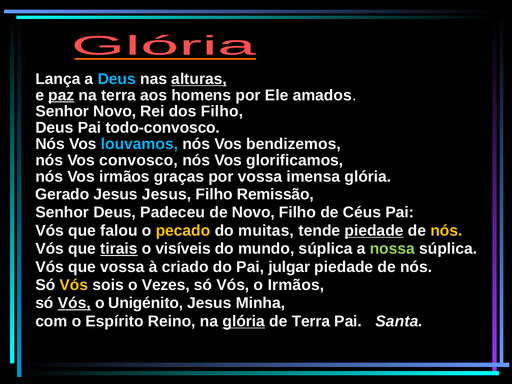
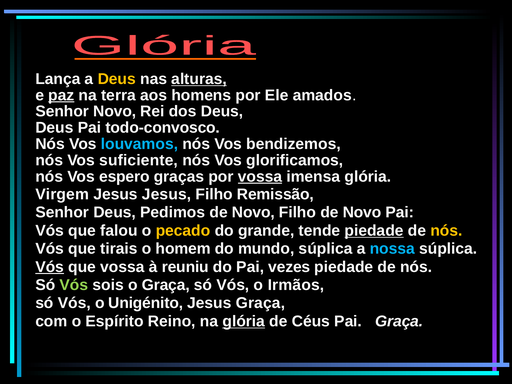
Deus colour: light blue -> yellow (117, 79)
dos Filho: Filho -> Deus (222, 111)
convosco: convosco -> suficiente (139, 160)
Vos irmãos: irmãos -> espero (124, 177)
vossa underline: none -> present (260, 177)
Gerado: Gerado -> Virgem (62, 194)
Padeceu: Padeceu -> Pedimos (173, 212)
Filho de Céus: Céus -> Novo (362, 212)
muitas: muitas -> grande (266, 231)
tirais underline: present -> none (119, 249)
visíveis: visíveis -> homem (183, 249)
nossa colour: light green -> light blue (392, 249)
Vós underline: none -> present (50, 267)
criado: criado -> reuniu (185, 267)
julgar: julgar -> vezes (289, 267)
Vós colour: yellow -> light green (74, 285)
o Vezes: Vezes -> Graça (166, 285)
Vós underline: present -> none (74, 303)
Jesus Minha: Minha -> Graça (260, 303)
de Terra: Terra -> Céus (311, 321)
Pai Santa: Santa -> Graça (399, 321)
